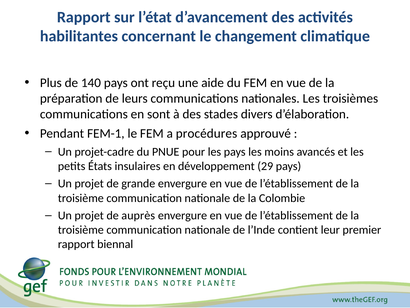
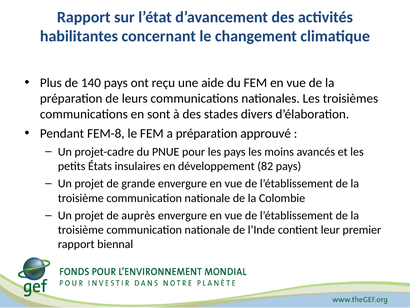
FEM-1: FEM-1 -> FEM-8 (106, 133)
a procédures: procédures -> préparation (207, 133)
29: 29 -> 82 (265, 166)
